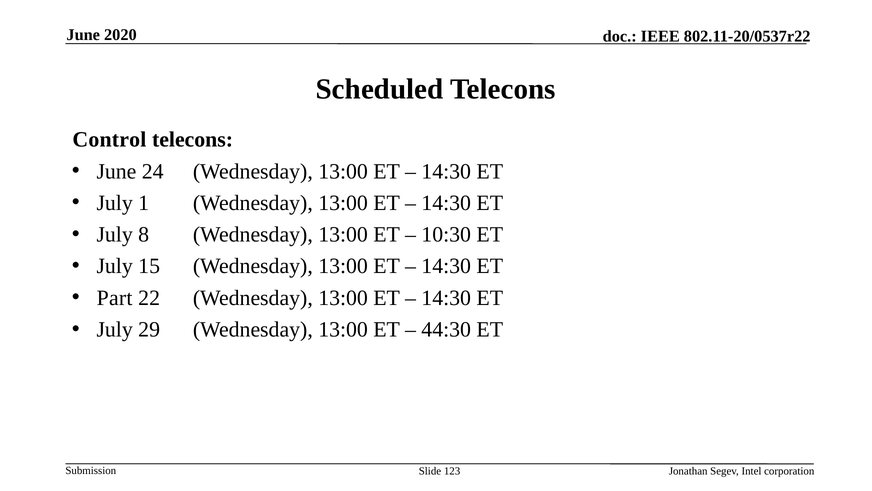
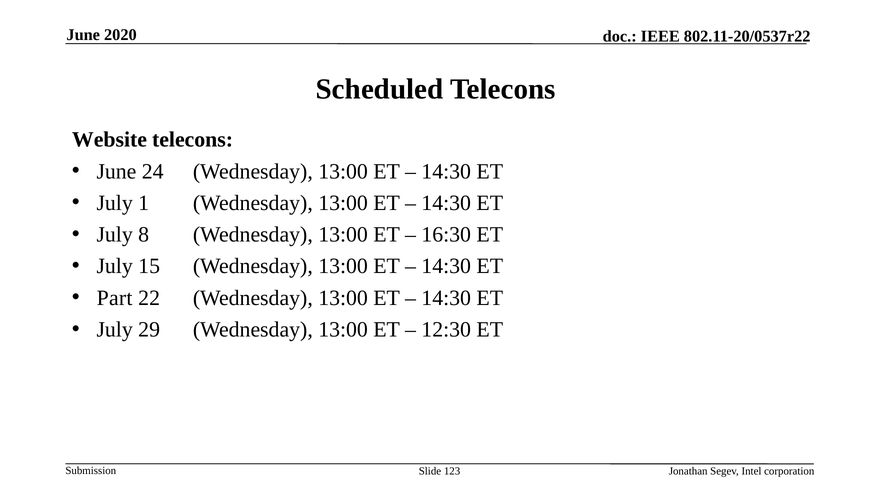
Control: Control -> Website (110, 140)
10:30: 10:30 -> 16:30 (446, 234)
44:30: 44:30 -> 12:30 (446, 329)
